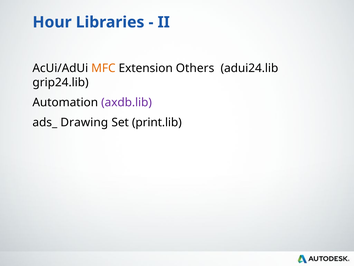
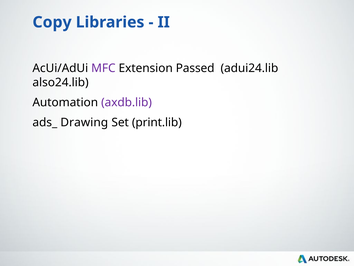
Hour: Hour -> Copy (52, 22)
MFC colour: orange -> purple (103, 68)
Others: Others -> Passed (195, 68)
grip24.lib: grip24.lib -> also24.lib (61, 82)
